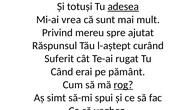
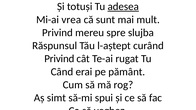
ajutat: ajutat -> slujba (141, 33)
Suferit: Suferit -> Privind (59, 59)
rog underline: present -> none (123, 85)
